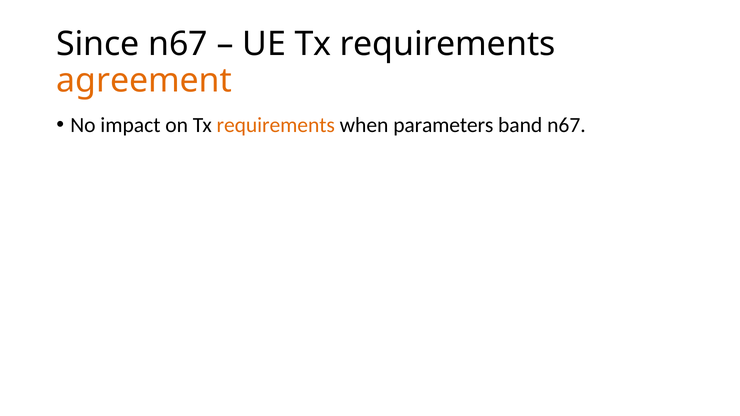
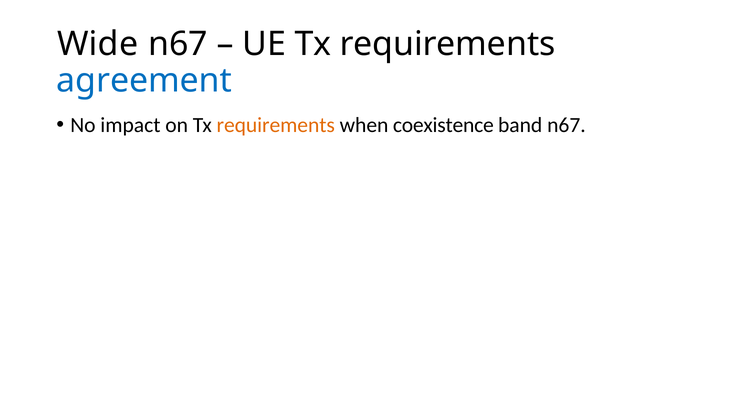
Since: Since -> Wide (98, 44)
agreement colour: orange -> blue (144, 80)
parameters: parameters -> coexistence (443, 125)
